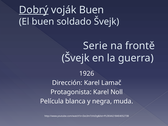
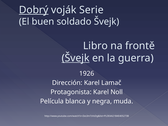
voják Buen: Buen -> Serie (91, 10)
Serie: Serie -> Libro (95, 46)
Švejk underline: none -> present (76, 58)
